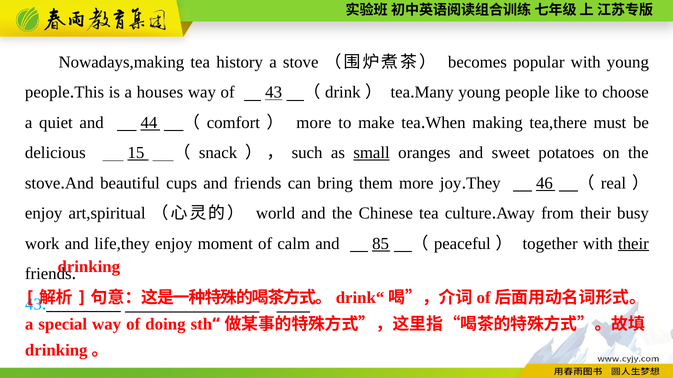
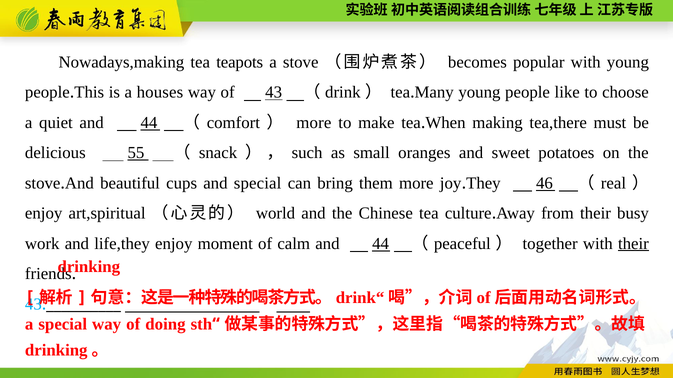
history: history -> teapots (240, 62)
15: 15 -> 55 (136, 153)
small underline: present -> none (372, 153)
and friends: friends -> special (258, 183)
calm and 85: 85 -> 44 (381, 244)
